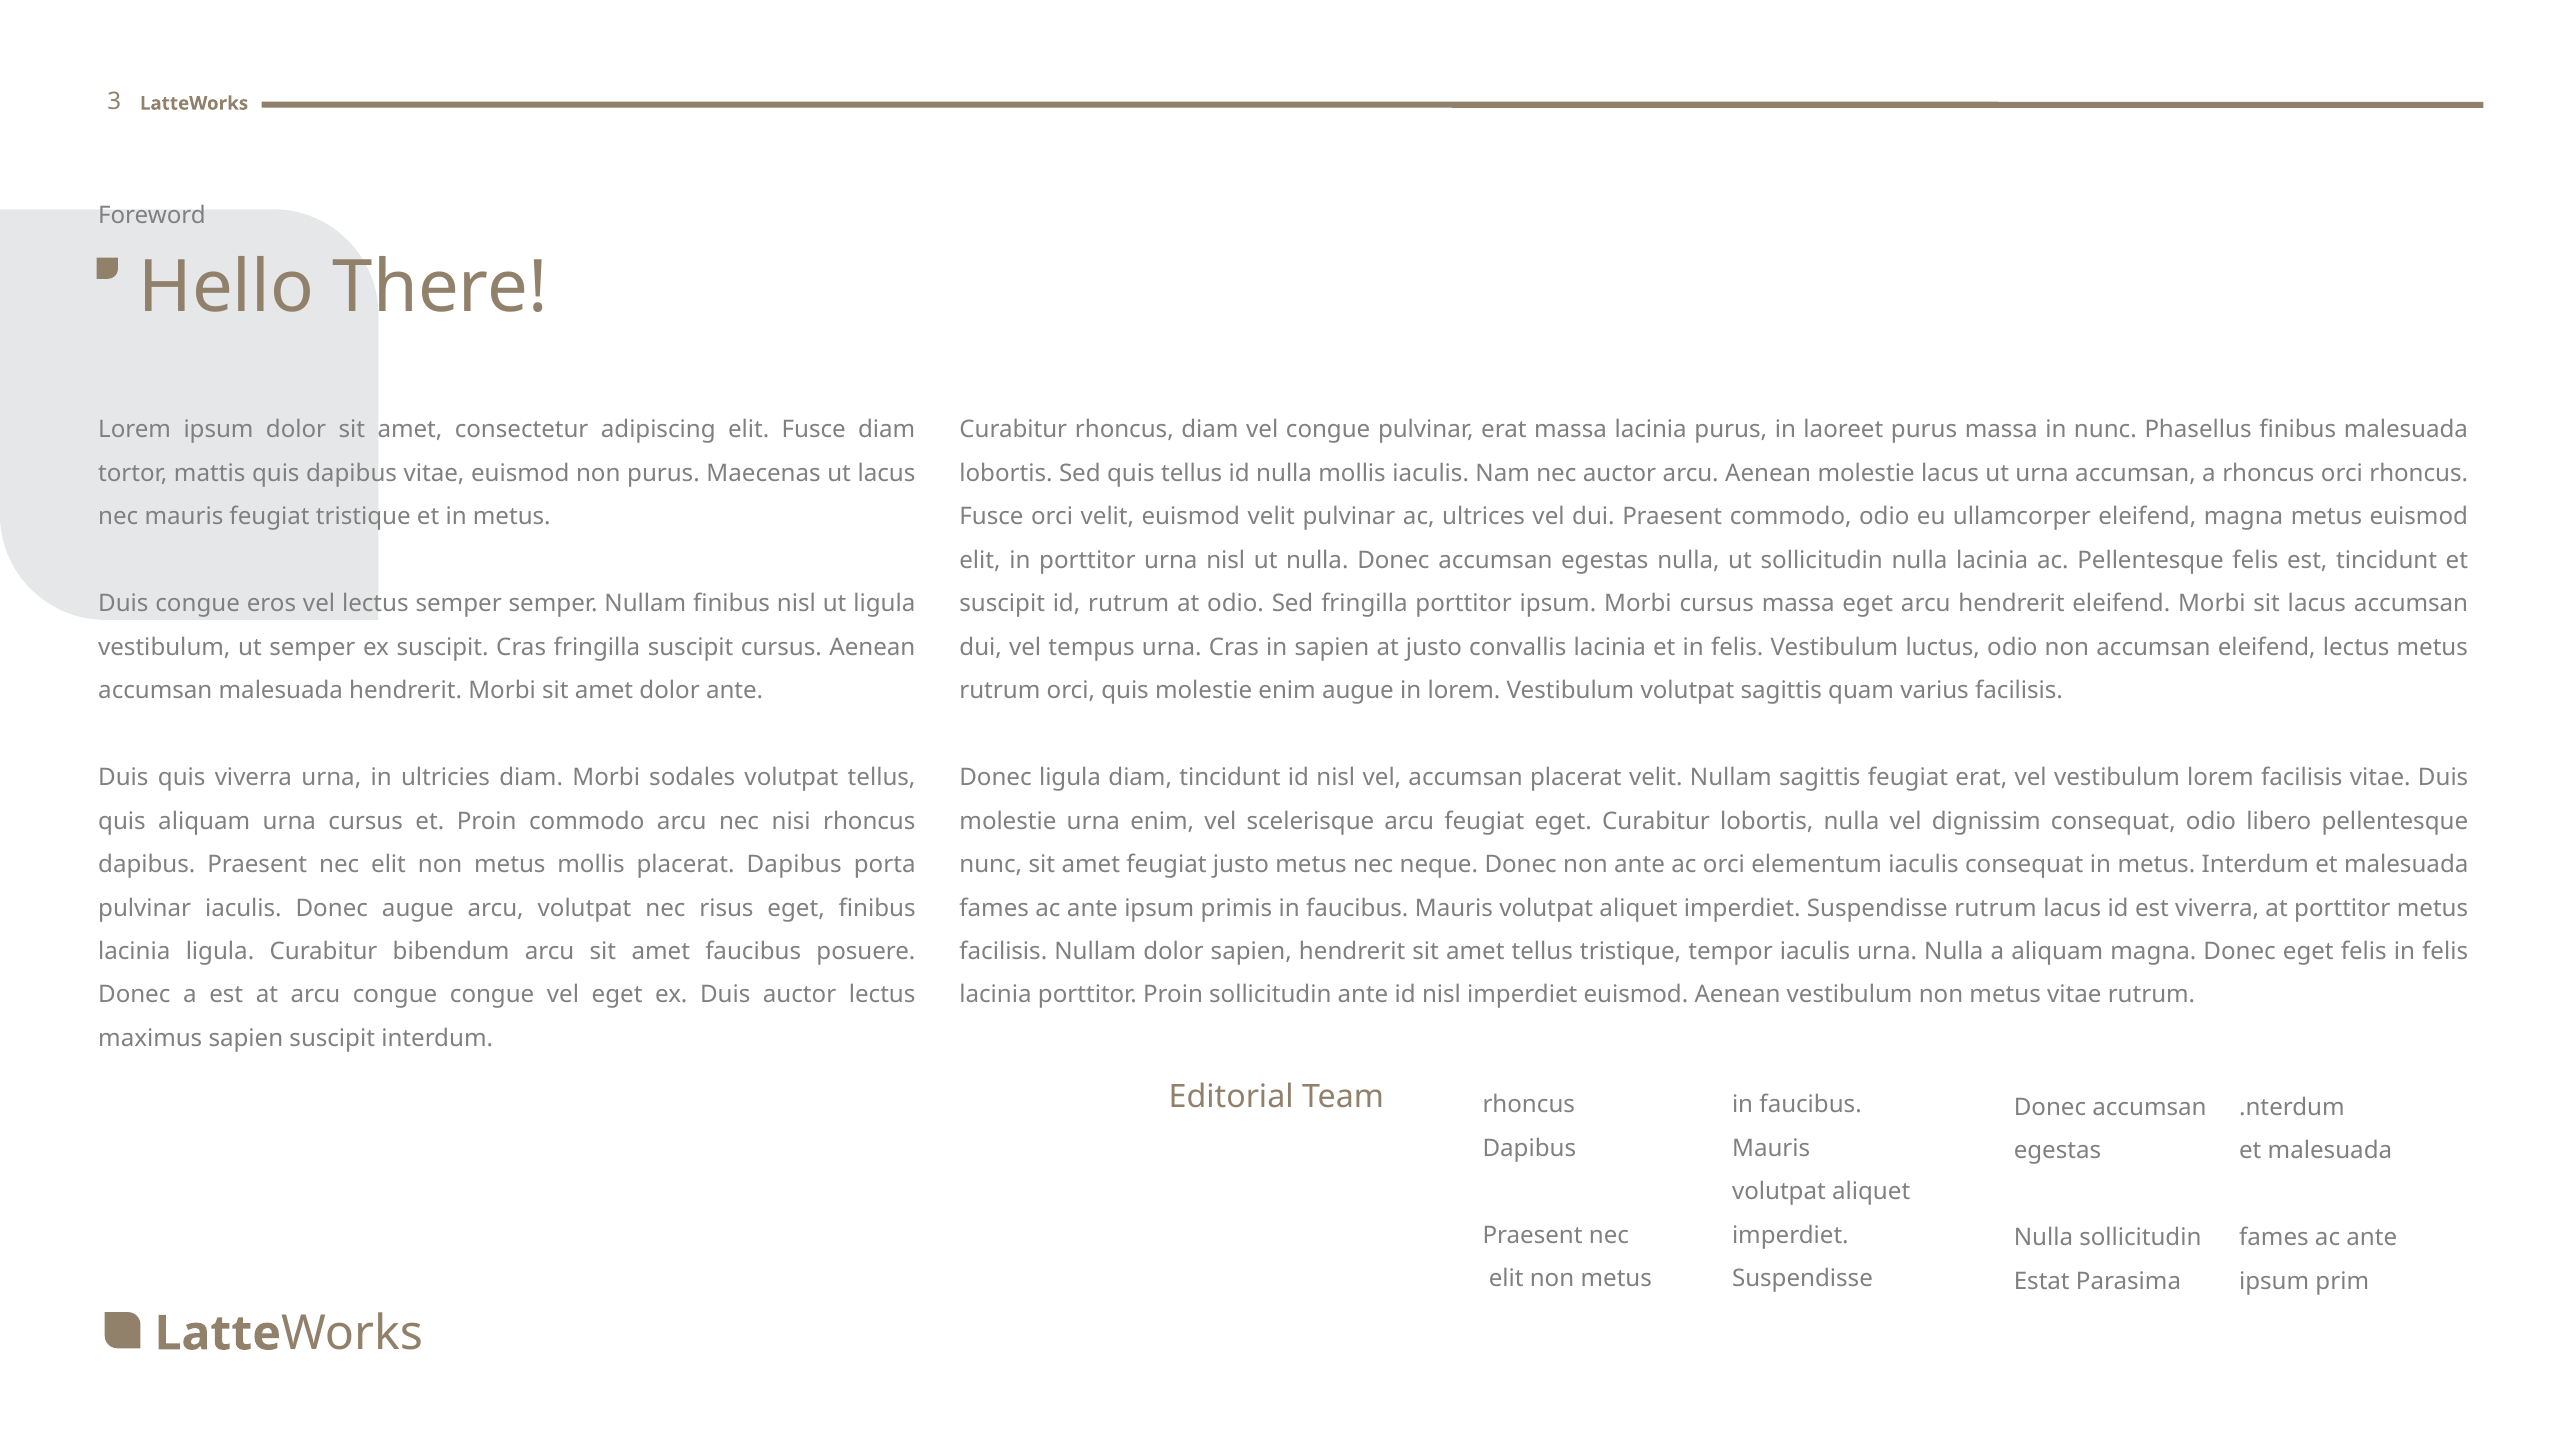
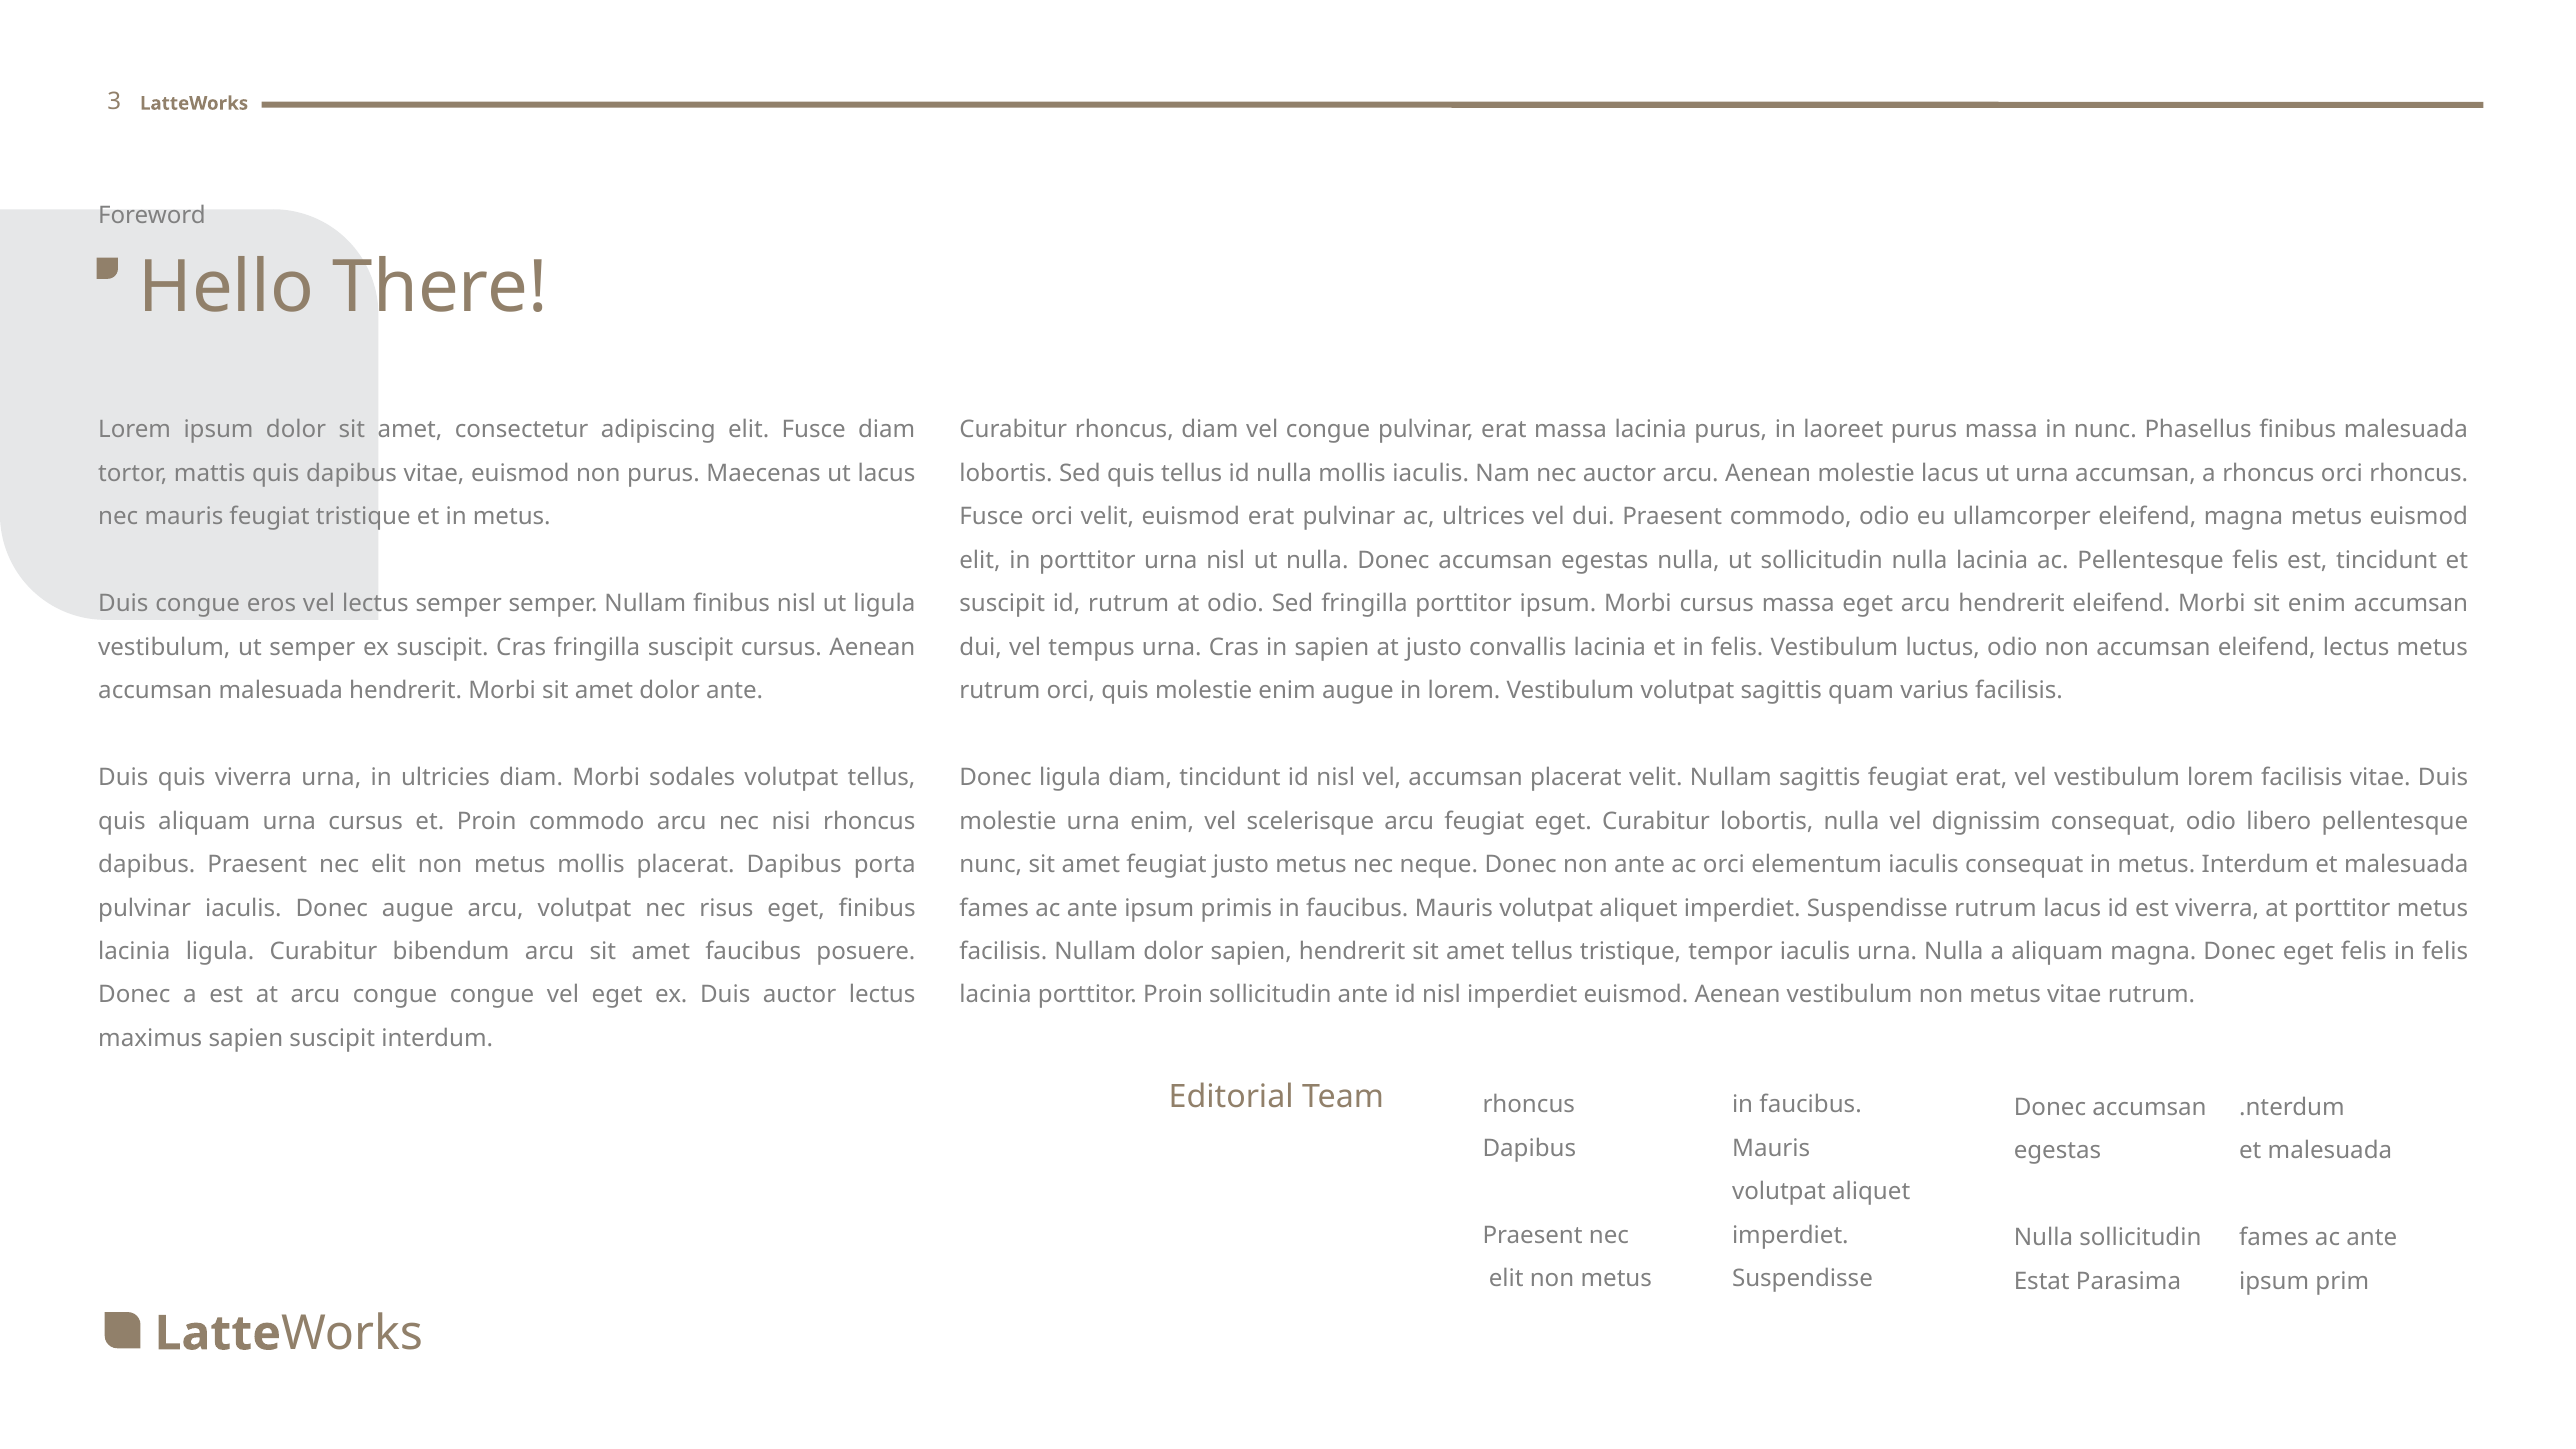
euismod velit: velit -> erat (1271, 517)
sit lacus: lacus -> enim (2317, 604)
